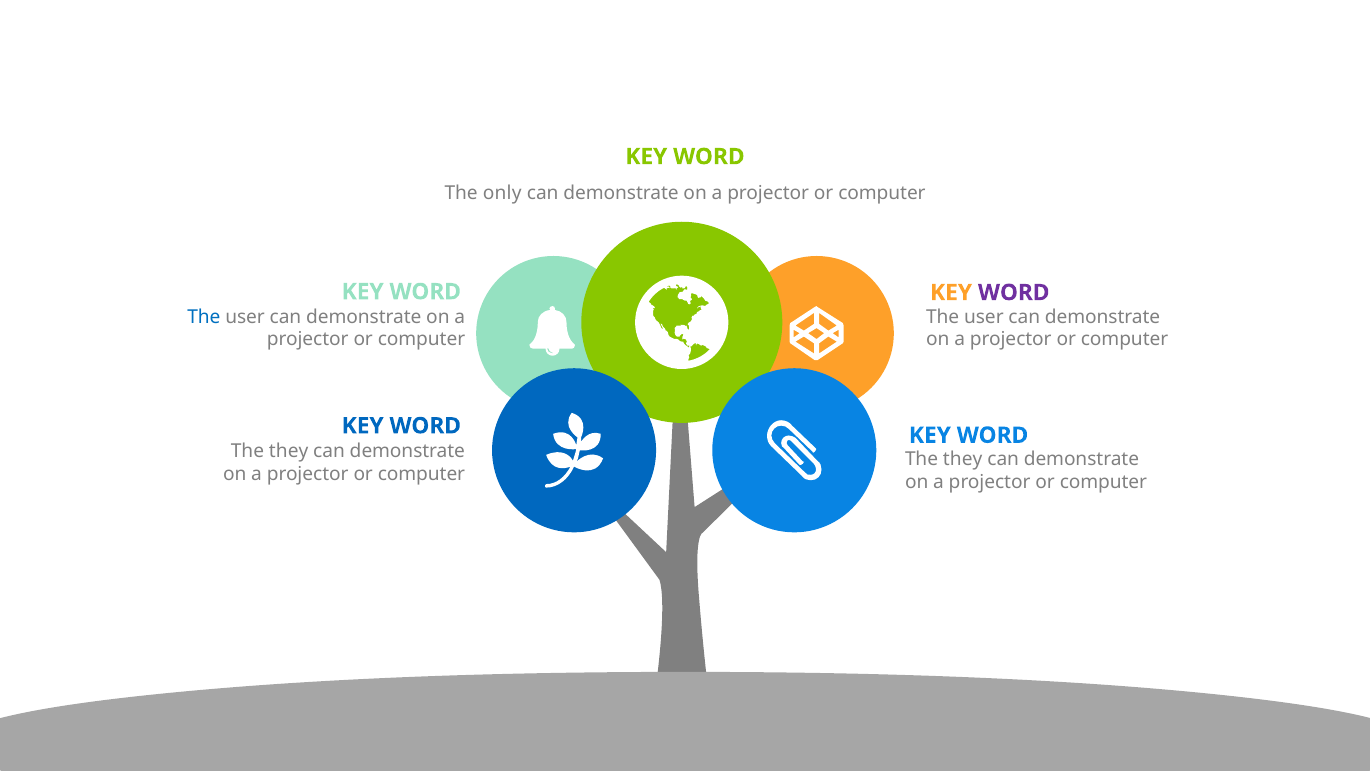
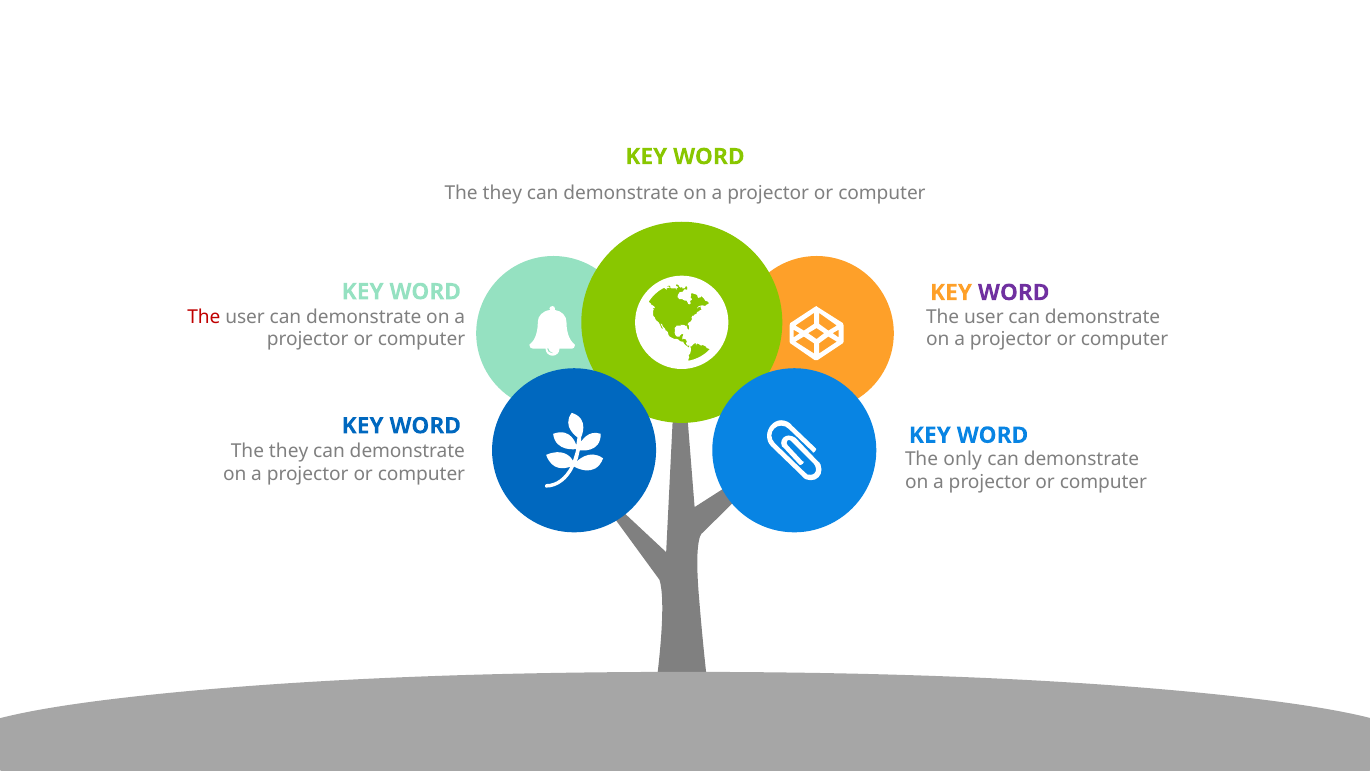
only: only -> they (502, 193)
The colour: blue -> red (204, 317)
they: they -> only (963, 459)
